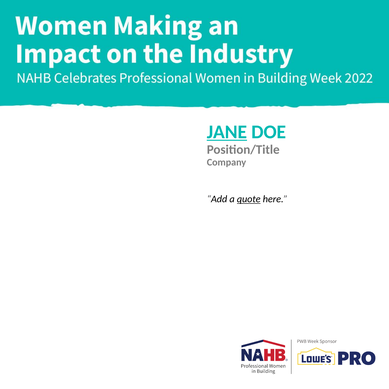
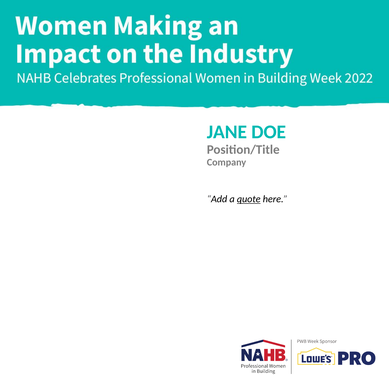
JANE underline: present -> none (227, 132)
